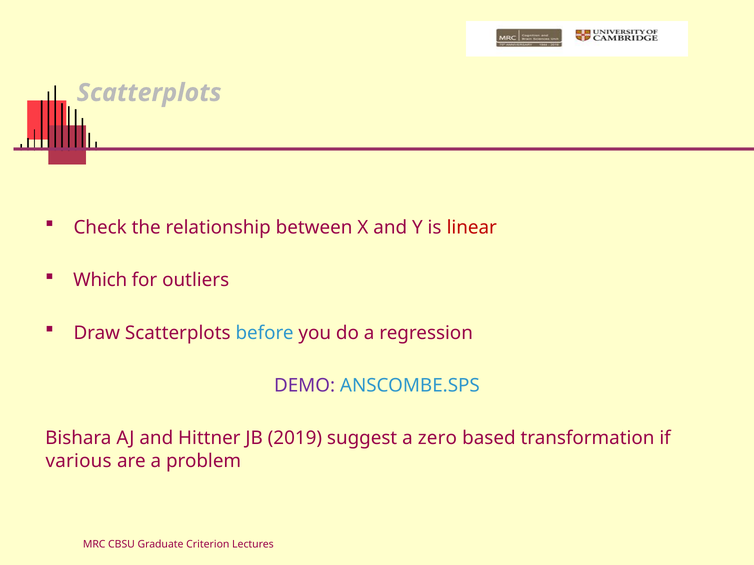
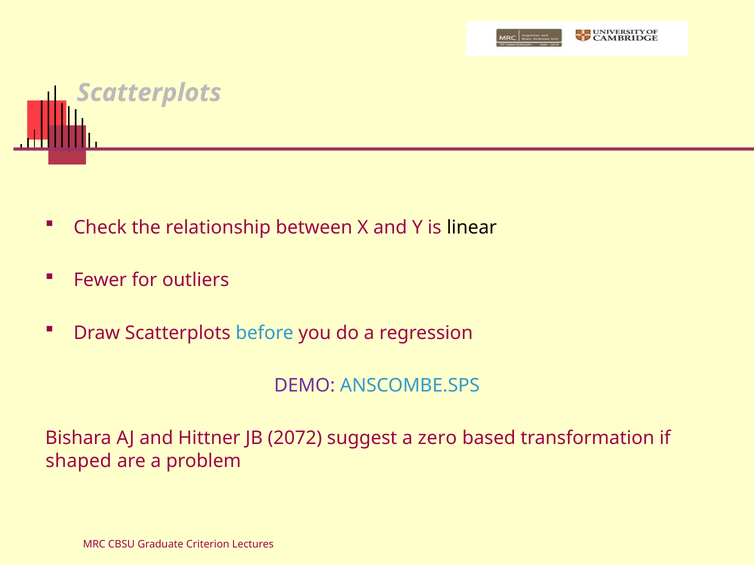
linear colour: red -> black (472, 228)
Which: Which -> Fewer (100, 280)
2019: 2019 -> 2072 (295, 439)
various: various -> shaped (79, 461)
